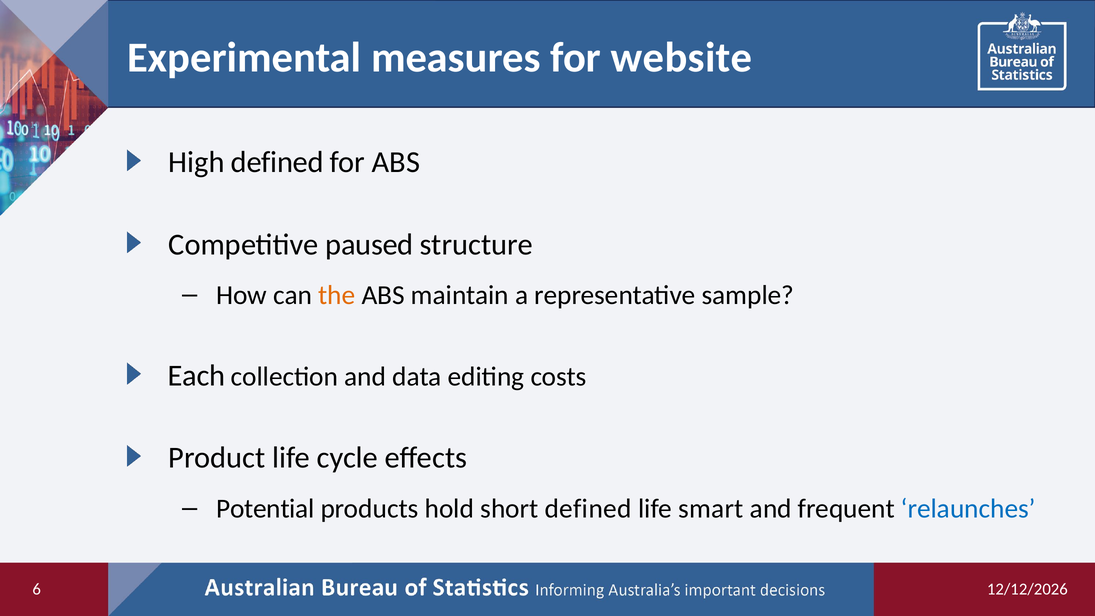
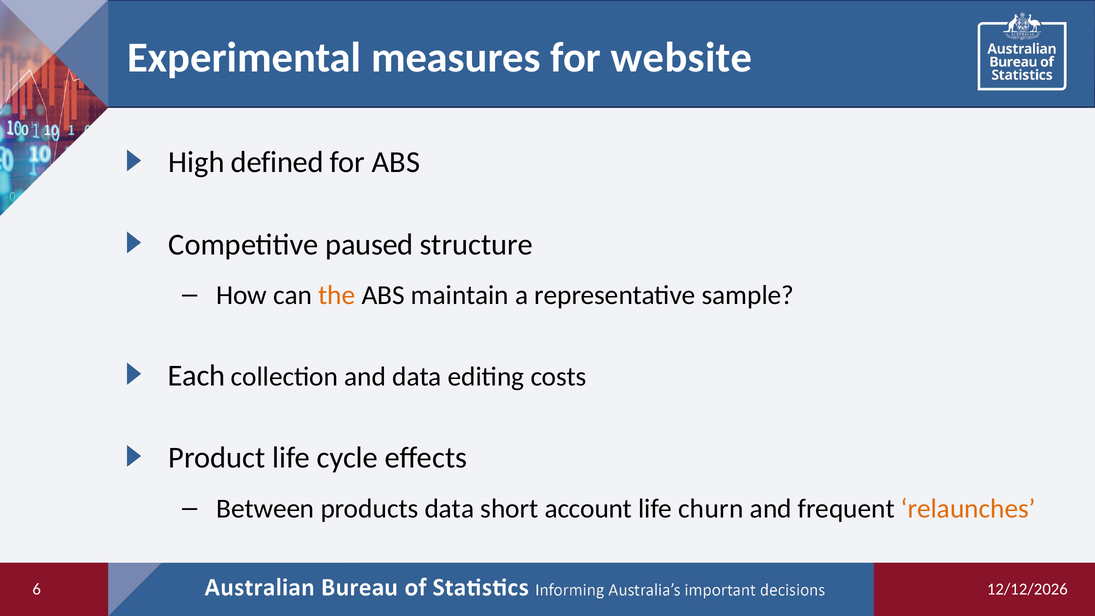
Potential: Potential -> Between (265, 509)
products hold: hold -> data (449, 509)
short defined: defined -> account (588, 509)
smart: smart -> churn (711, 509)
relaunches colour: blue -> orange (968, 509)
